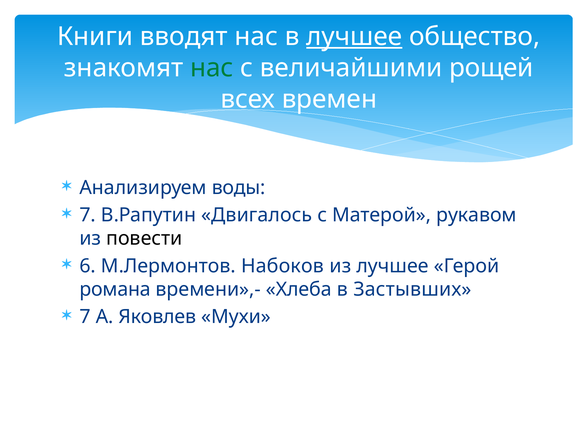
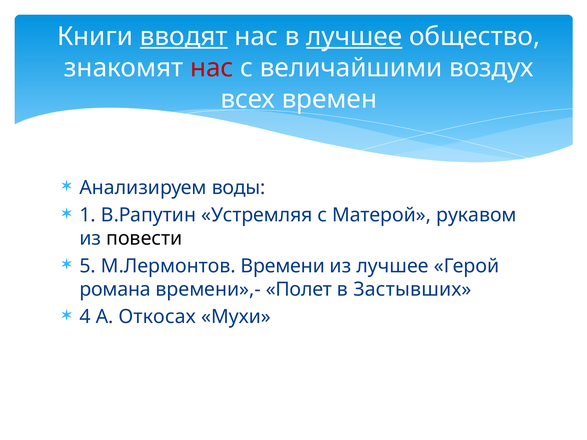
вводят underline: none -> present (184, 37)
нас colour: green -> red (212, 68)
рощей: рощей -> воздух (491, 68)
7: 7 -> 1 (88, 215)
Двигалось: Двигалось -> Устремляя (257, 215)
6: 6 -> 5 (88, 266)
Набоков: Набоков -> Времени (283, 266)
Хлеба: Хлеба -> Полет (299, 290)
7: 7 -> 4 (85, 317)
Яковлев: Яковлев -> Откосах (157, 317)
